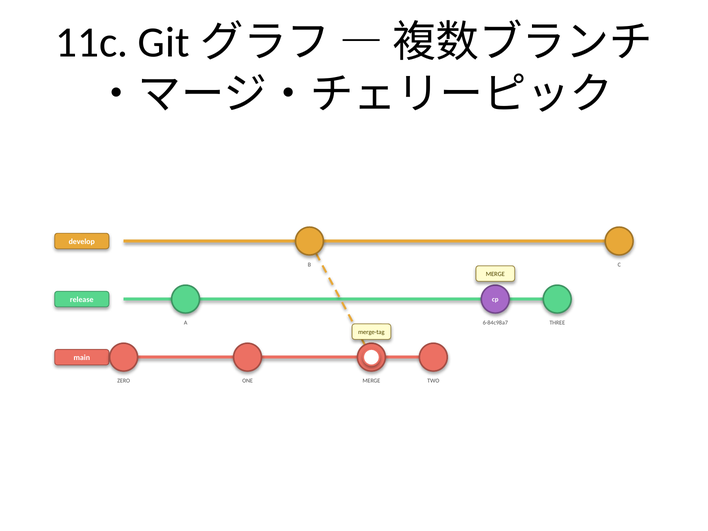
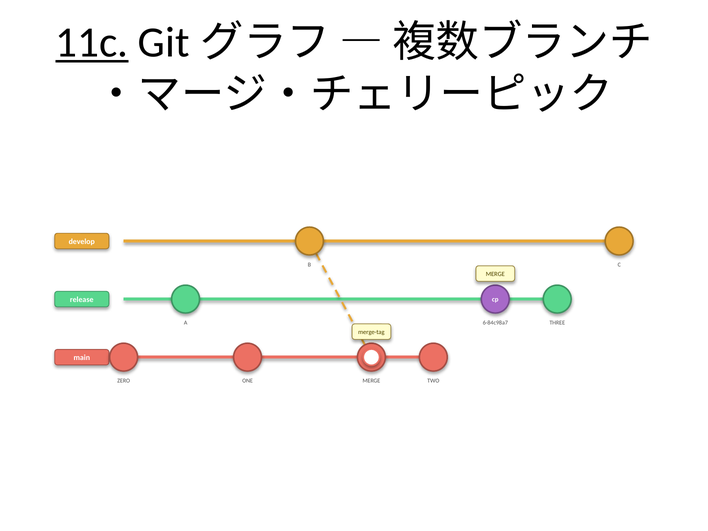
11c underline: none -> present (92, 43)
